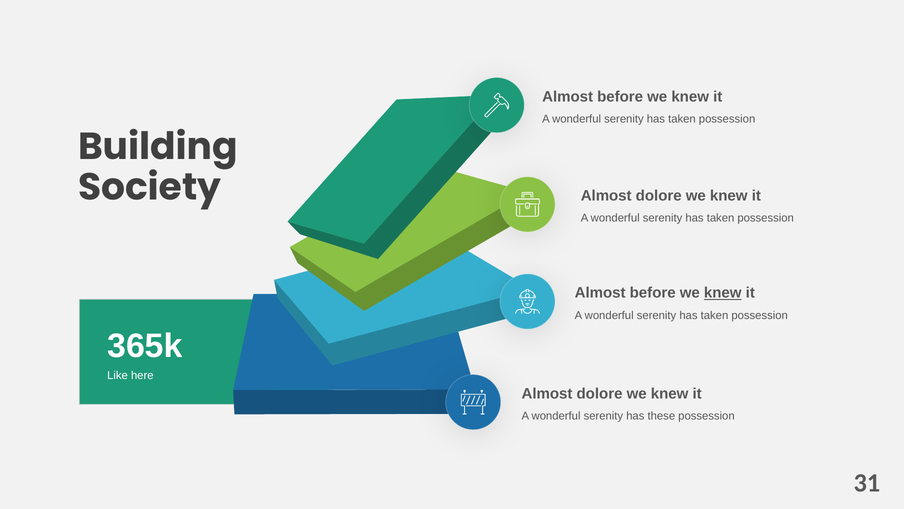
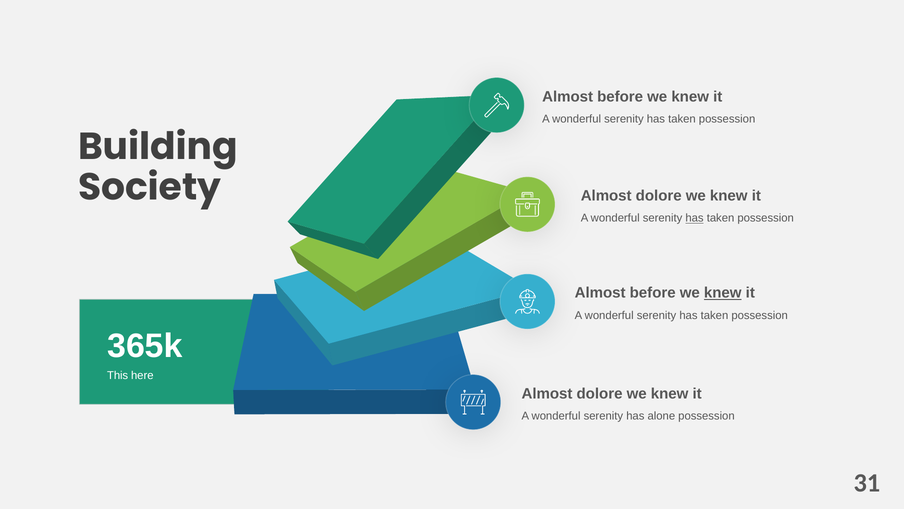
has underline: none -> present (695, 218)
Like: Like -> This (118, 375)
these: these -> alone (661, 416)
